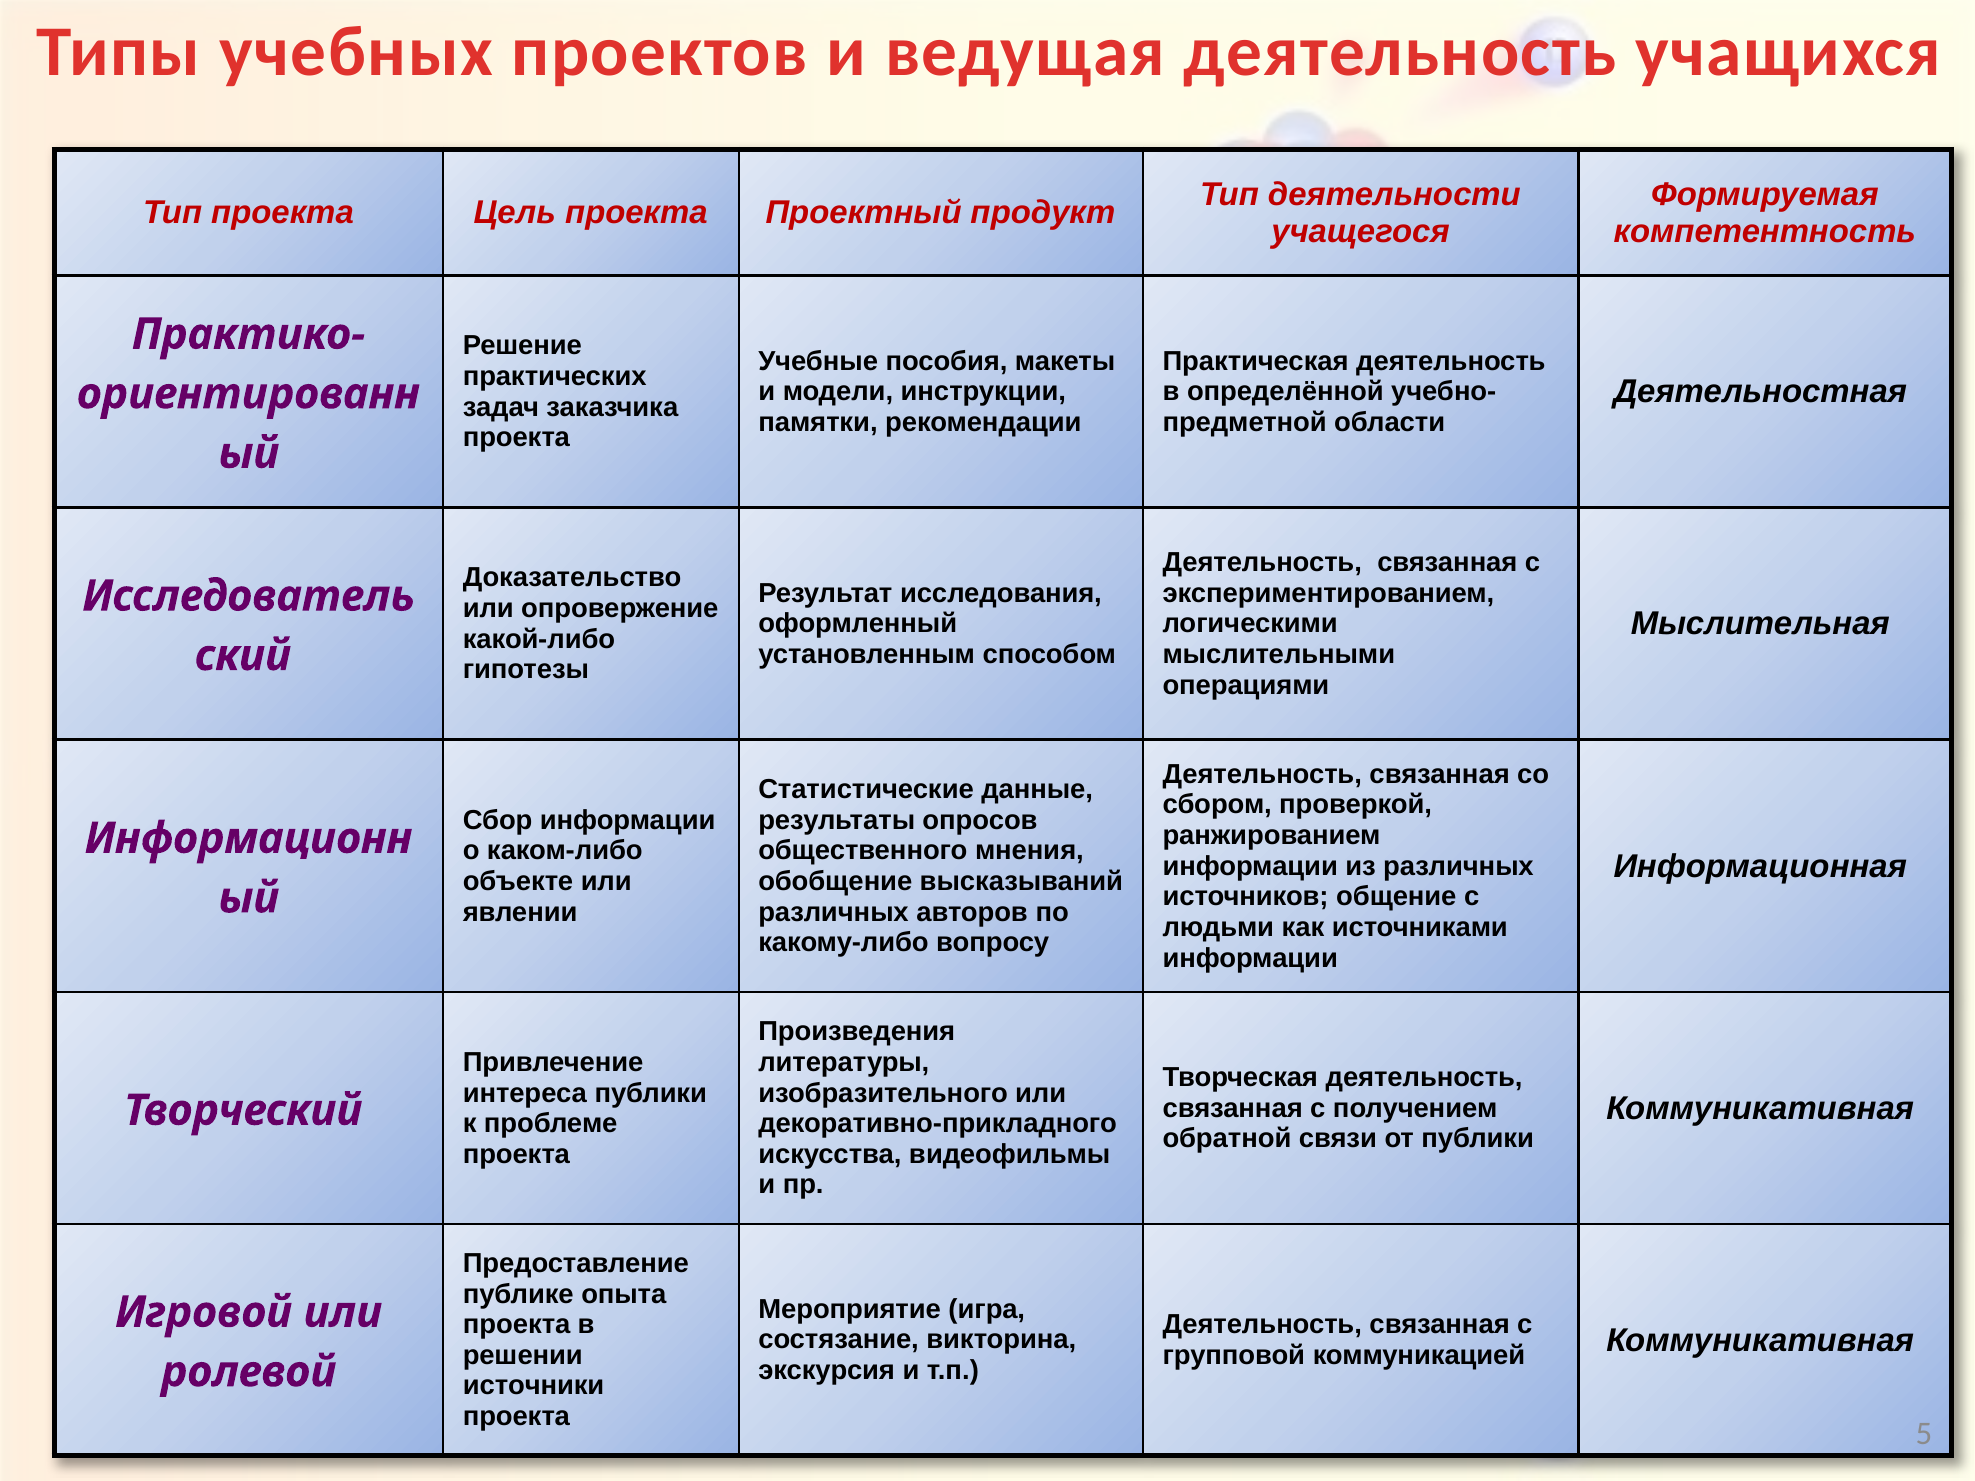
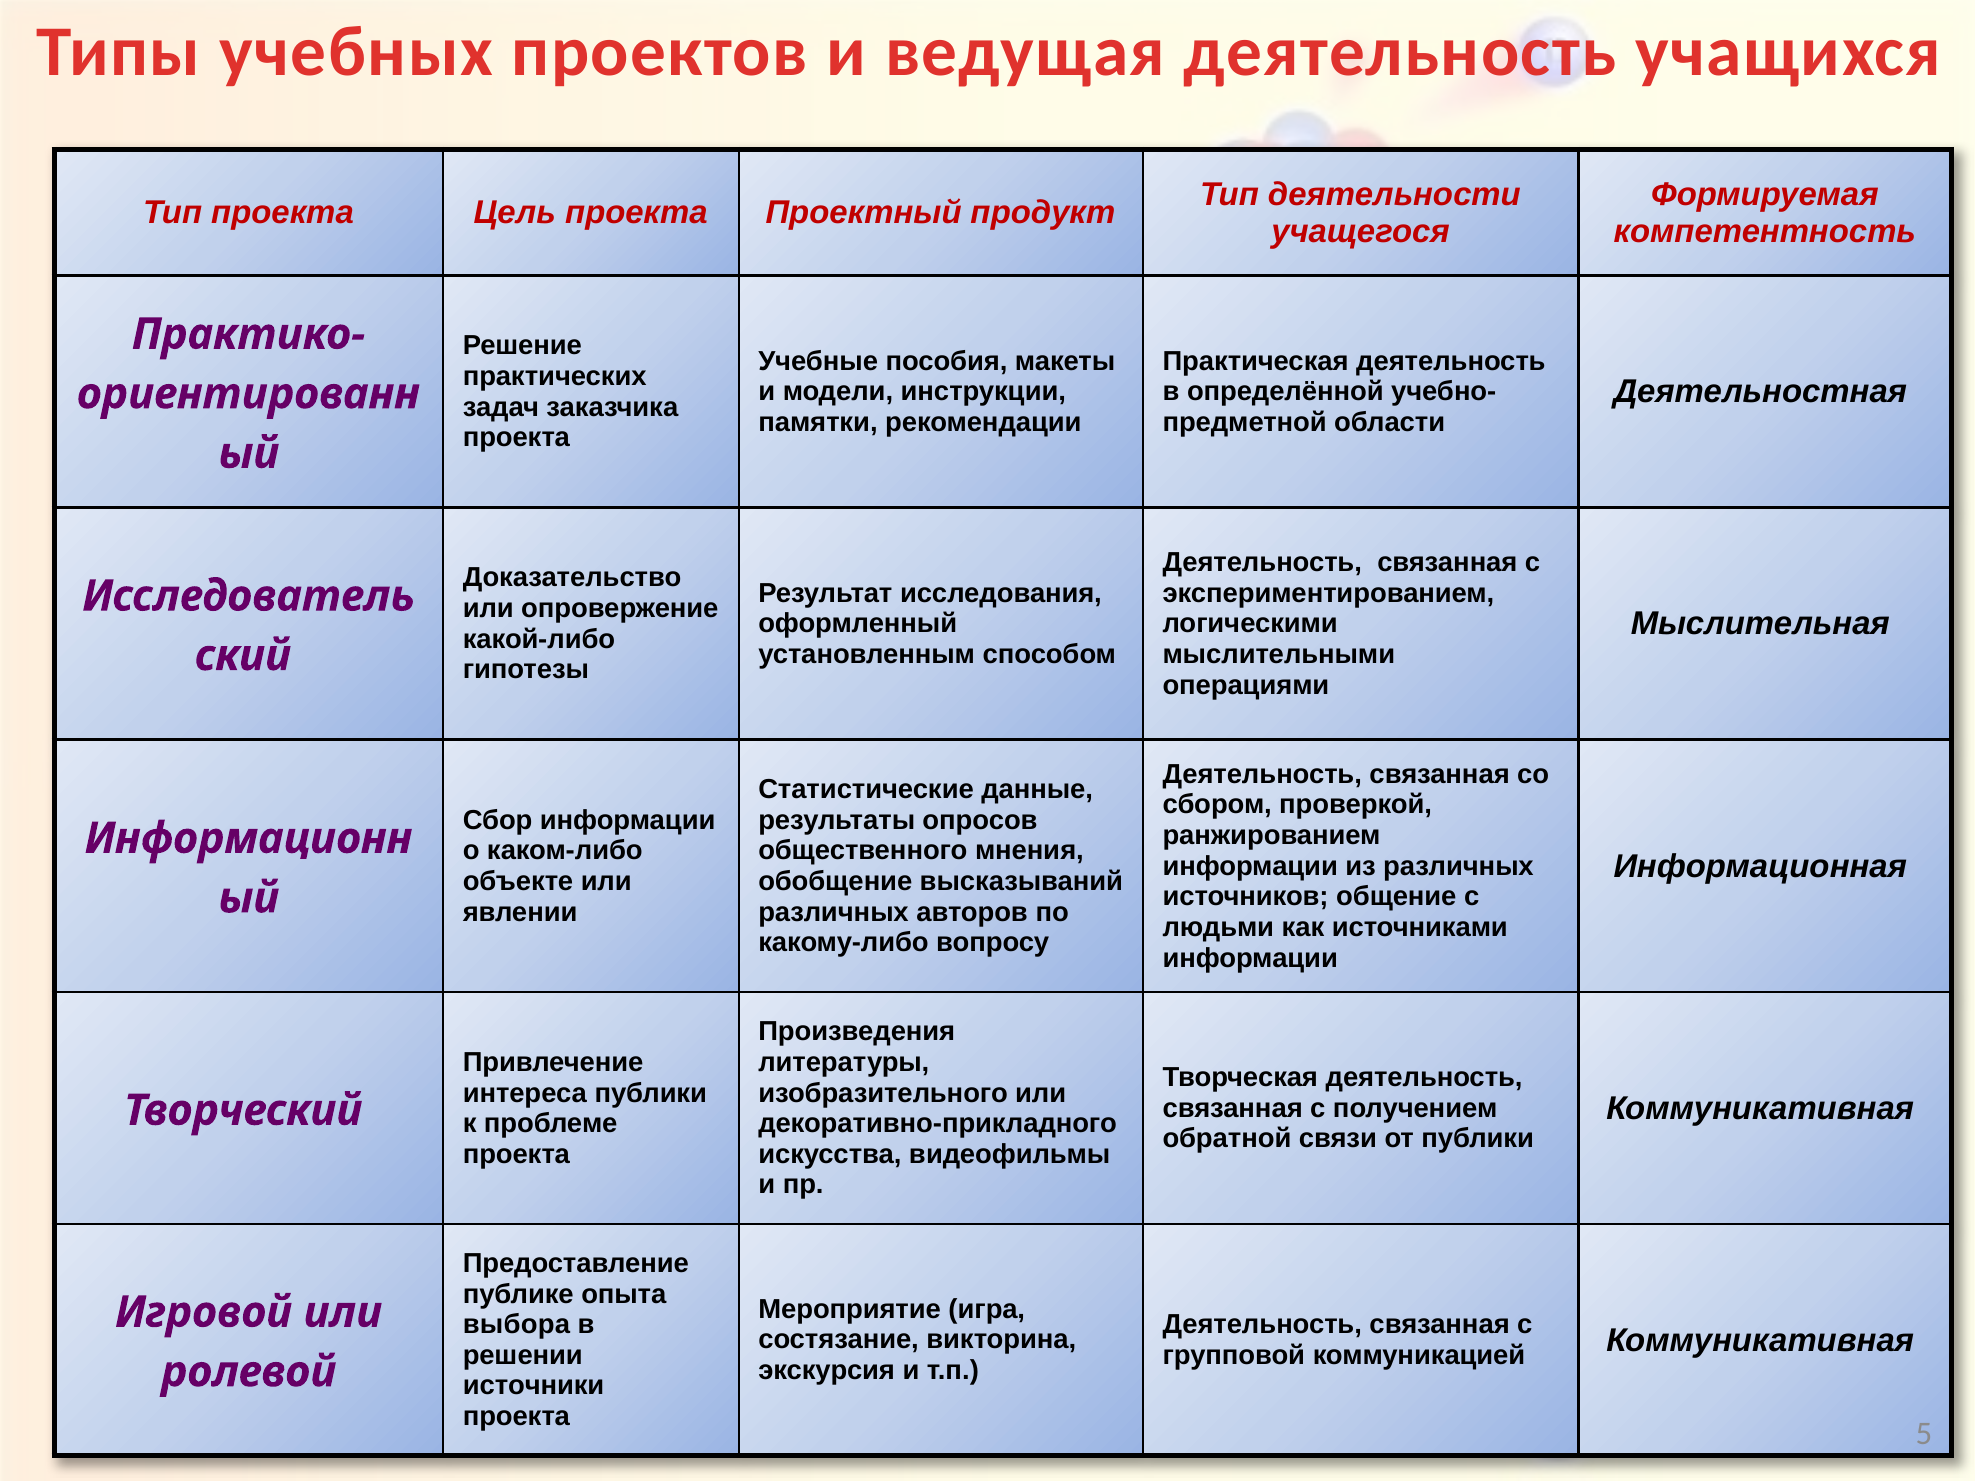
проекта: проекта -> выбора (517, 1325)
